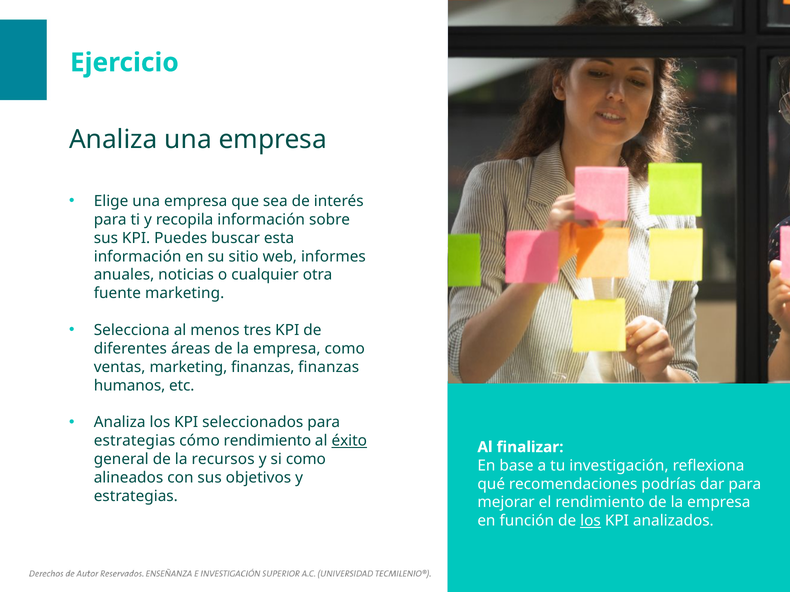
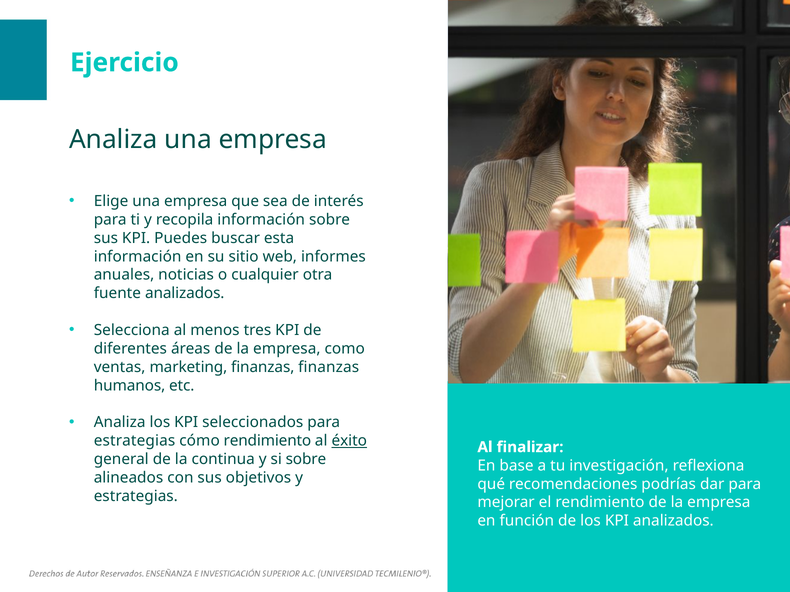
fuente marketing: marketing -> analizados (185, 294)
recursos: recursos -> continua (223, 460)
si como: como -> sobre (306, 460)
los underline: present -> none (591, 521)
